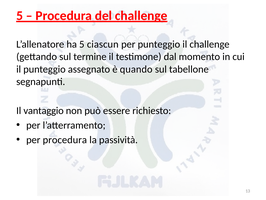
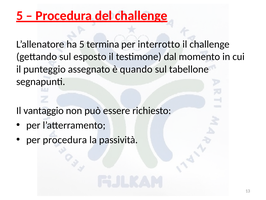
ciascun: ciascun -> termina (103, 44)
per punteggio: punteggio -> interrotto (159, 44)
termine: termine -> esposto (90, 57)
